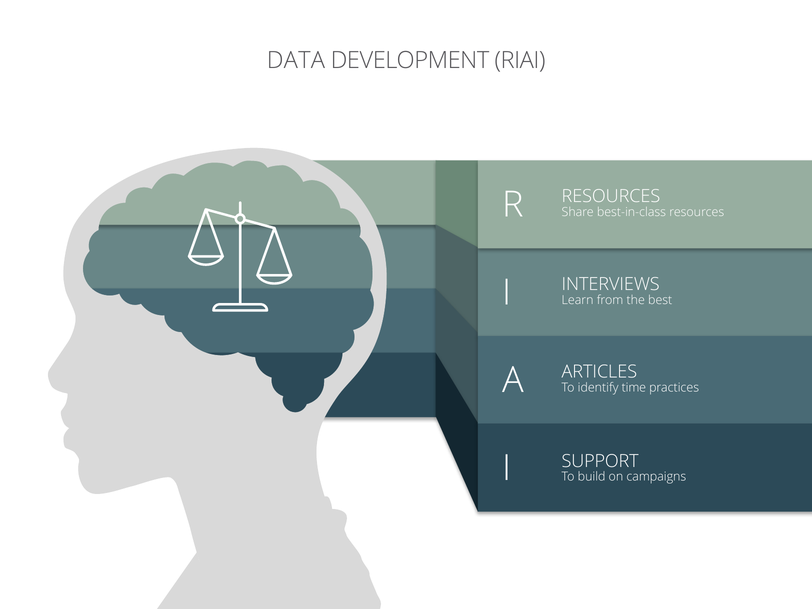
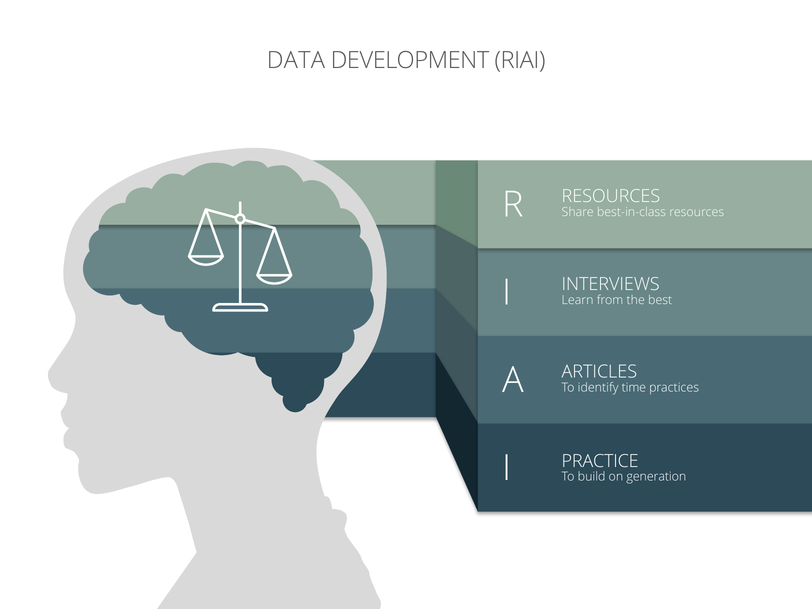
SUPPORT: SUPPORT -> PRACTICE (600, 461)
campaigns: campaigns -> generation (656, 477)
